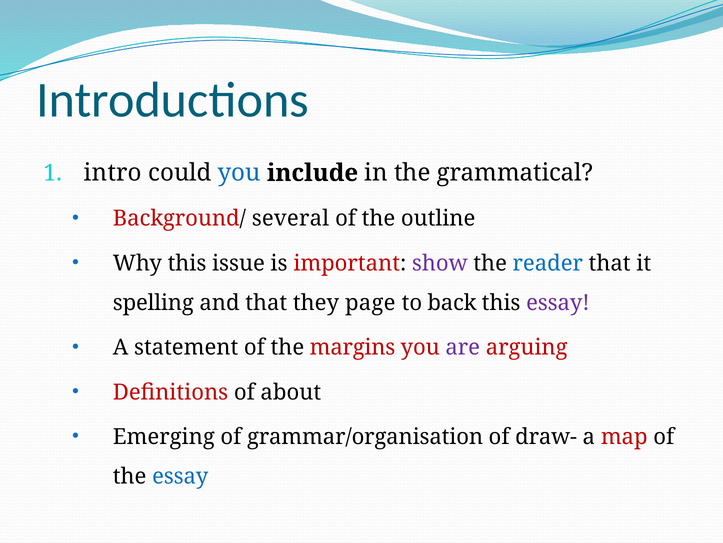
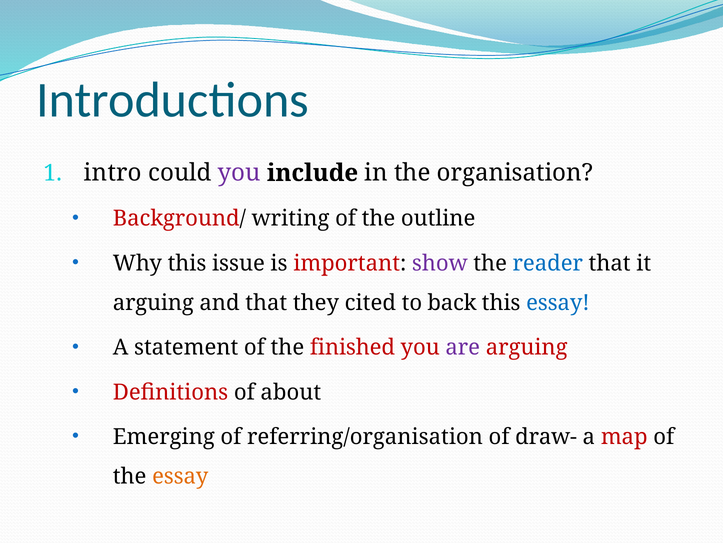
you colour: blue -> purple (239, 173)
grammatical: grammatical -> organisation (515, 173)
several: several -> writing (291, 218)
spelling: spelling -> arguing (153, 303)
page: page -> cited (370, 303)
essay colour: purple -> blue (558, 303)
margins: margins -> finished (352, 347)
grammar/organisation: grammar/organisation -> referring/organisation (365, 436)
essay colour: blue -> orange (180, 476)
